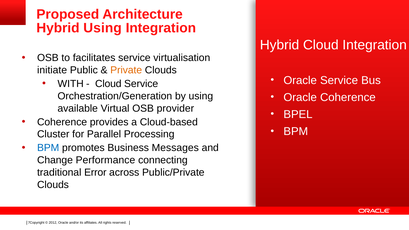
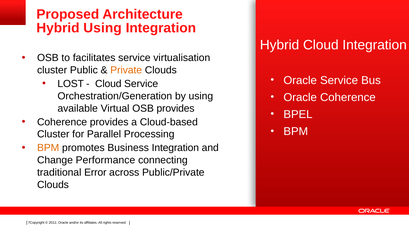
initiate: initiate -> cluster (52, 70)
WITH: WITH -> LOST (71, 84)
OSB provider: provider -> provides (176, 108)
BPM colour: blue -> orange (48, 148)
Business Messages: Messages -> Integration (175, 148)
